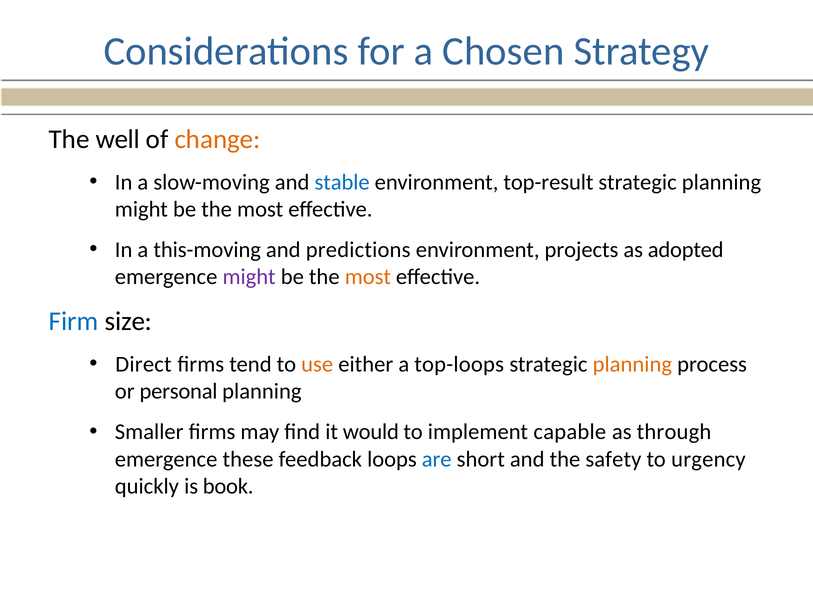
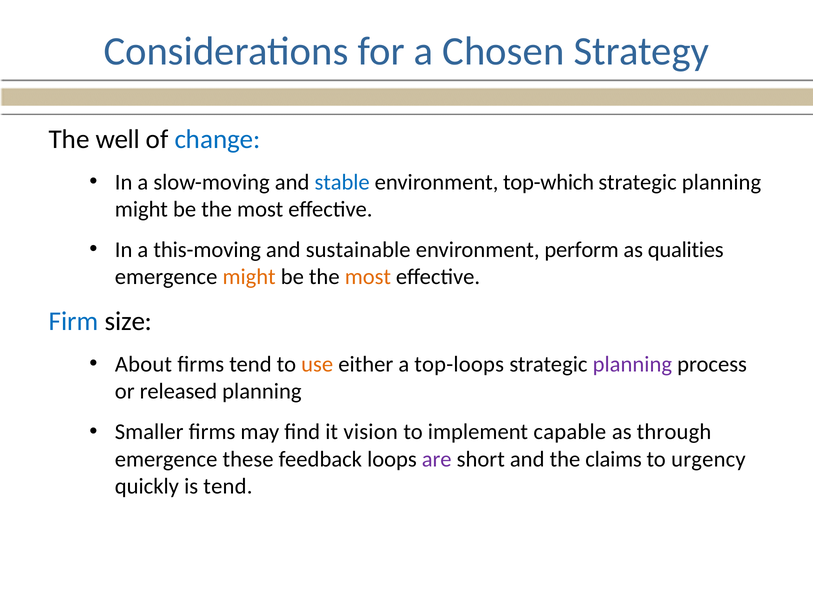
change colour: orange -> blue (218, 139)
top-result: top-result -> top-which (549, 182)
predictions: predictions -> sustainable (358, 250)
projects: projects -> perform (582, 250)
adopted: adopted -> qualities (686, 250)
might colour: purple -> orange (249, 277)
Direct: Direct -> About (143, 365)
planning colour: orange -> purple (632, 365)
personal: personal -> released (178, 392)
would: would -> vision (371, 433)
are colour: blue -> purple (437, 460)
safety: safety -> claims (614, 460)
is book: book -> tend (228, 487)
